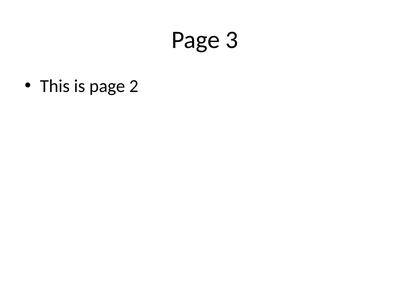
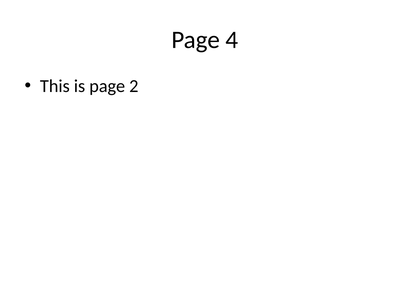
3: 3 -> 4 (232, 40)
